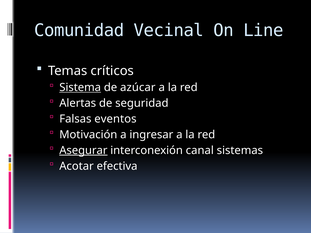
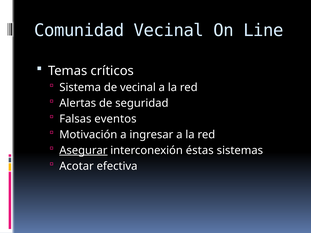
Sistema underline: present -> none (80, 88)
de azúcar: azúcar -> vecinal (138, 88)
canal: canal -> éstas (200, 151)
